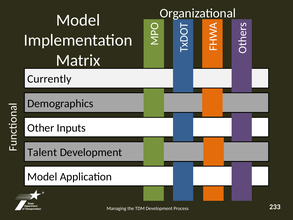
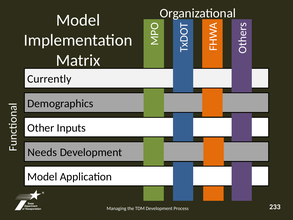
Talent: Talent -> Needs (42, 152)
